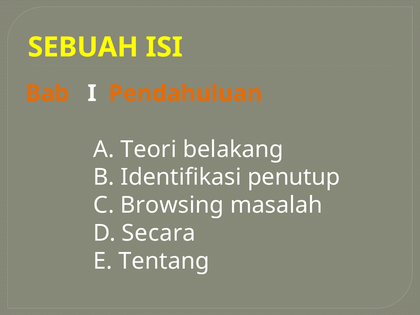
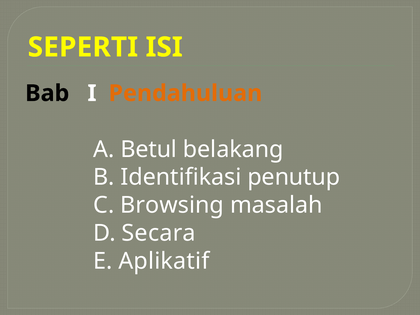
SEBUAH: SEBUAH -> SEPERTI (83, 47)
Bab colour: orange -> black (47, 93)
Teori: Teori -> Betul (149, 149)
Tentang: Tentang -> Aplikatif (164, 261)
